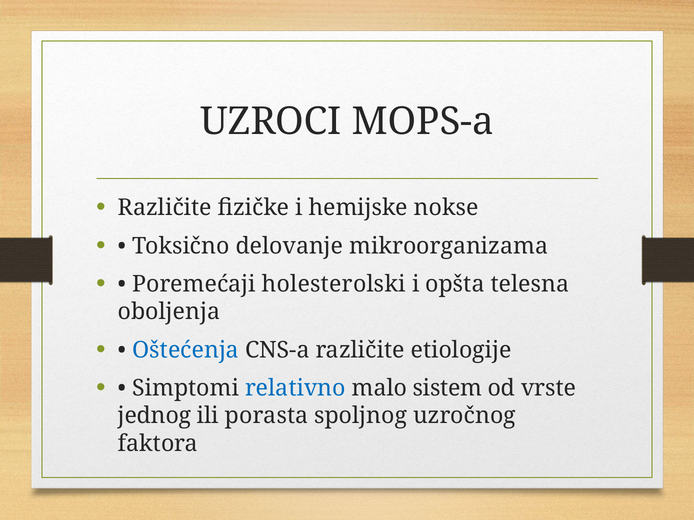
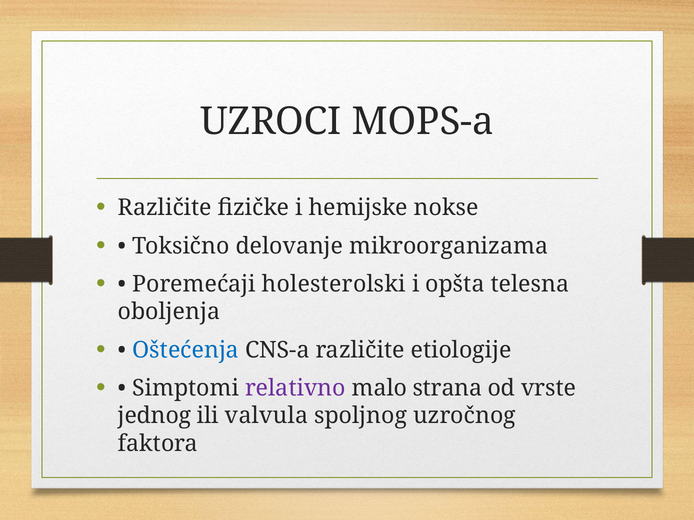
relativno colour: blue -> purple (295, 388)
sistem: sistem -> strana (447, 388)
porasta: porasta -> valvula (266, 416)
